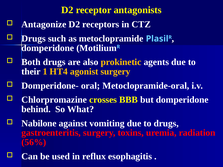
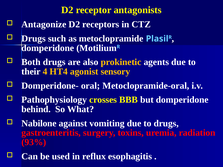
1: 1 -> 4 (45, 72)
agonist surgery: surgery -> sensory (115, 72)
Chlorpromazine: Chlorpromazine -> Pathophysiology (54, 100)
56%: 56% -> 93% (34, 142)
